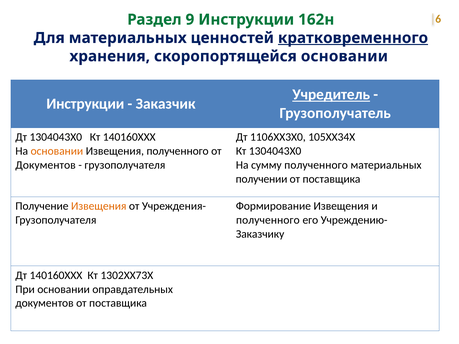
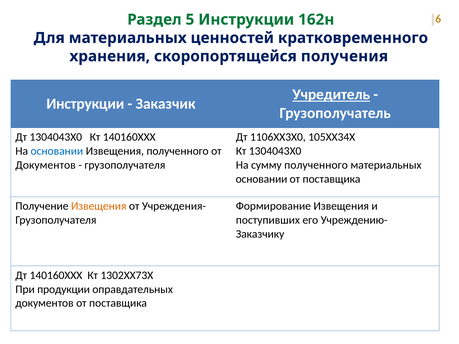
9: 9 -> 5 (190, 20)
кратковременного underline: present -> none (353, 38)
скоропортящейся основании: основании -> получения (344, 56)
основании colour: orange -> blue (57, 151)
получении: получении -> основании (262, 179)
полученного: полученного -> поступивших (268, 220)
При основании: основании -> продукции (64, 289)
